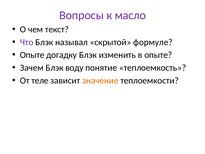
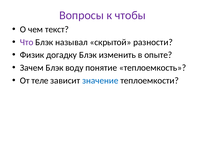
масло: масло -> чтобы (130, 15)
формуле: формуле -> разности (153, 42)
Опыте: Опыте -> Физик (32, 55)
значение colour: orange -> blue (100, 80)
